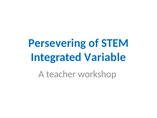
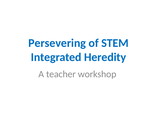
Variable: Variable -> Heredity (105, 57)
